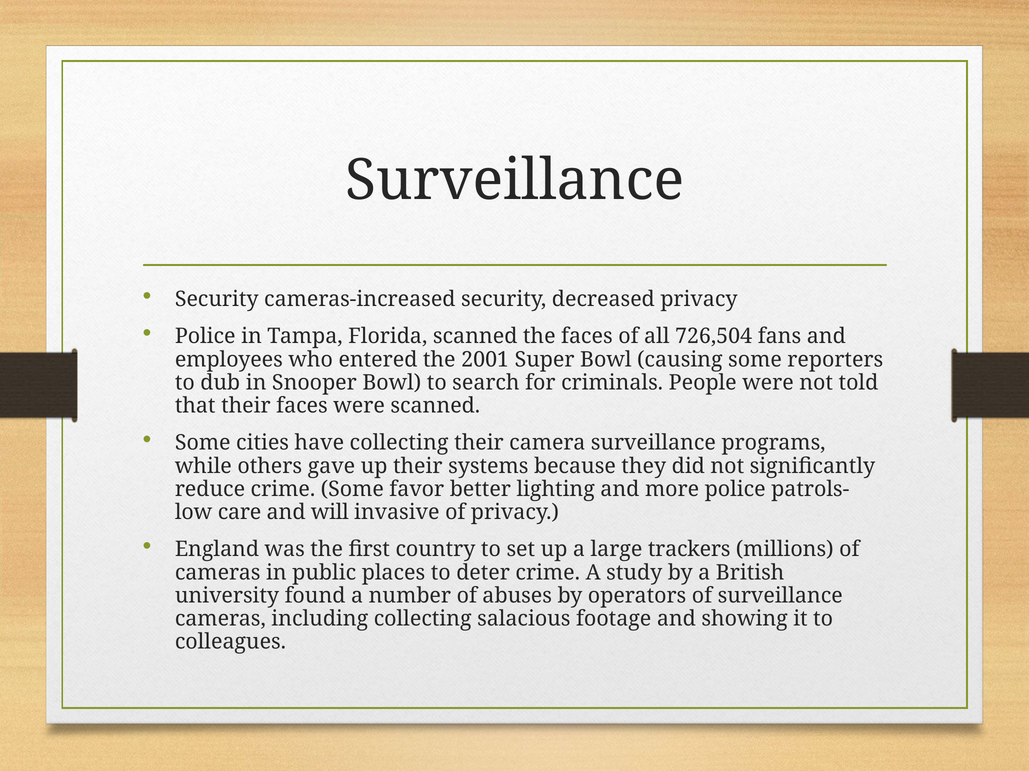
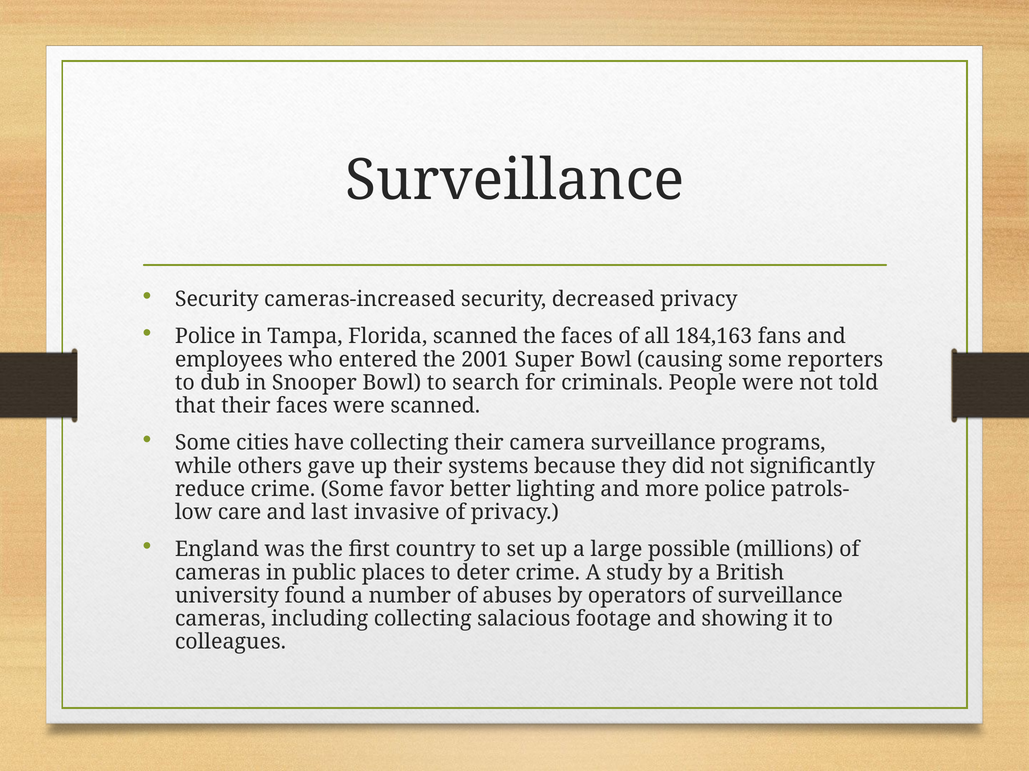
726,504: 726,504 -> 184,163 (714, 337)
will: will -> last (330, 513)
trackers: trackers -> possible (689, 550)
